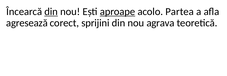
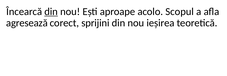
aproape underline: present -> none (118, 12)
Partea: Partea -> Scopul (180, 12)
agrava: agrava -> ieșirea (160, 23)
